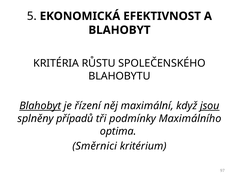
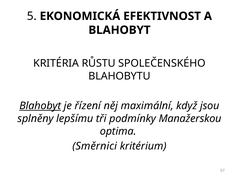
jsou underline: present -> none (210, 106)
případů: případů -> lepšímu (75, 119)
Maximálního: Maximálního -> Manažerskou (190, 119)
